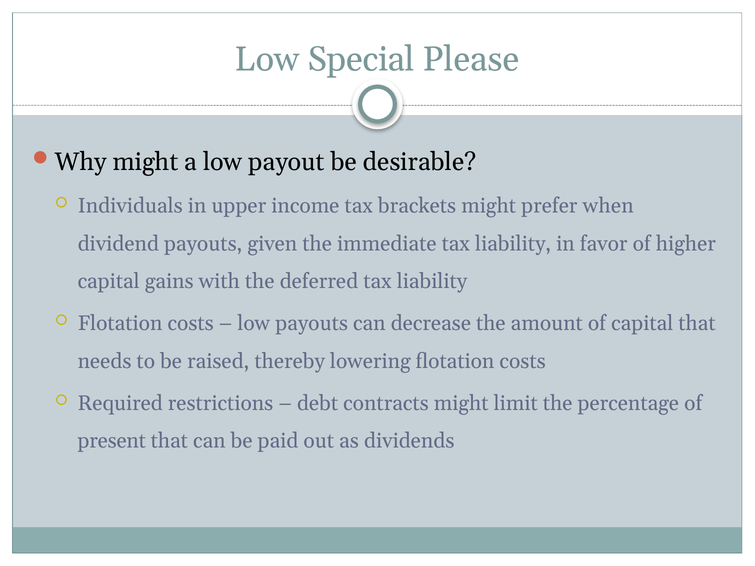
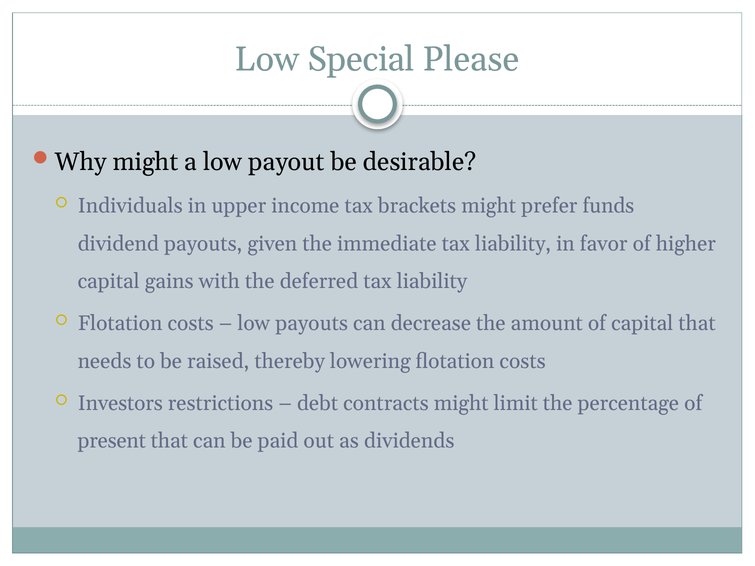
when: when -> funds (608, 206)
Required: Required -> Investors (120, 403)
